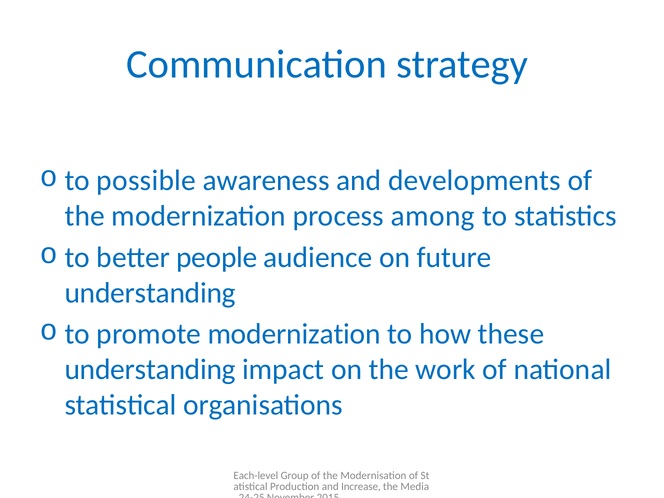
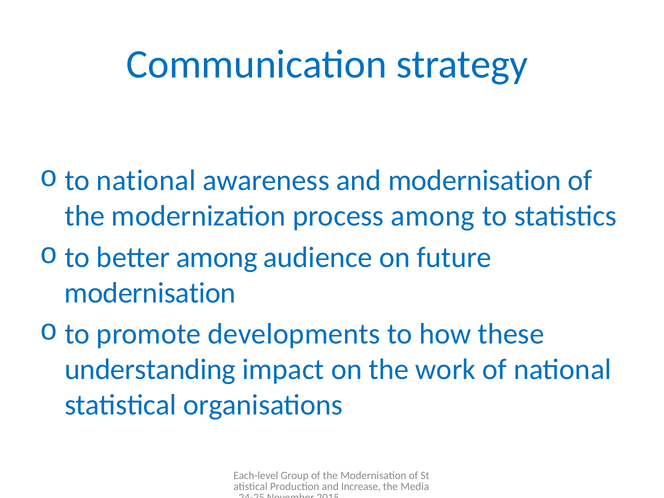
to possible: possible -> national (146, 181)
and developments: developments -> modernisation (475, 181)
better people: people -> among (217, 257)
understanding: understanding -> modernisation (150, 293)
promote modernization: modernization -> developments (294, 334)
